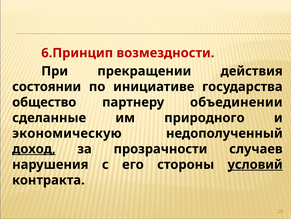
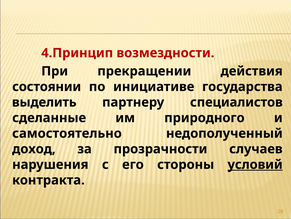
6.Принцип: 6.Принцип -> 4.Принцип (77, 53)
общество: общество -> выделить (44, 102)
объединении: объединении -> специалистов (236, 102)
экономическую: экономическую -> самостоятельно (67, 133)
доход underline: present -> none (34, 149)
